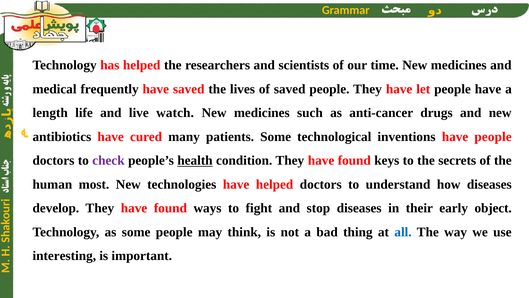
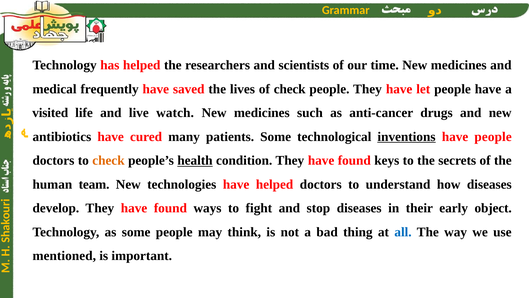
of saved: saved -> check (290, 89)
length: length -> visited (50, 113)
inventions underline: none -> present (406, 137)
check colour: purple -> orange (108, 160)
most: most -> team (94, 184)
interesting: interesting -> mentioned (64, 256)
